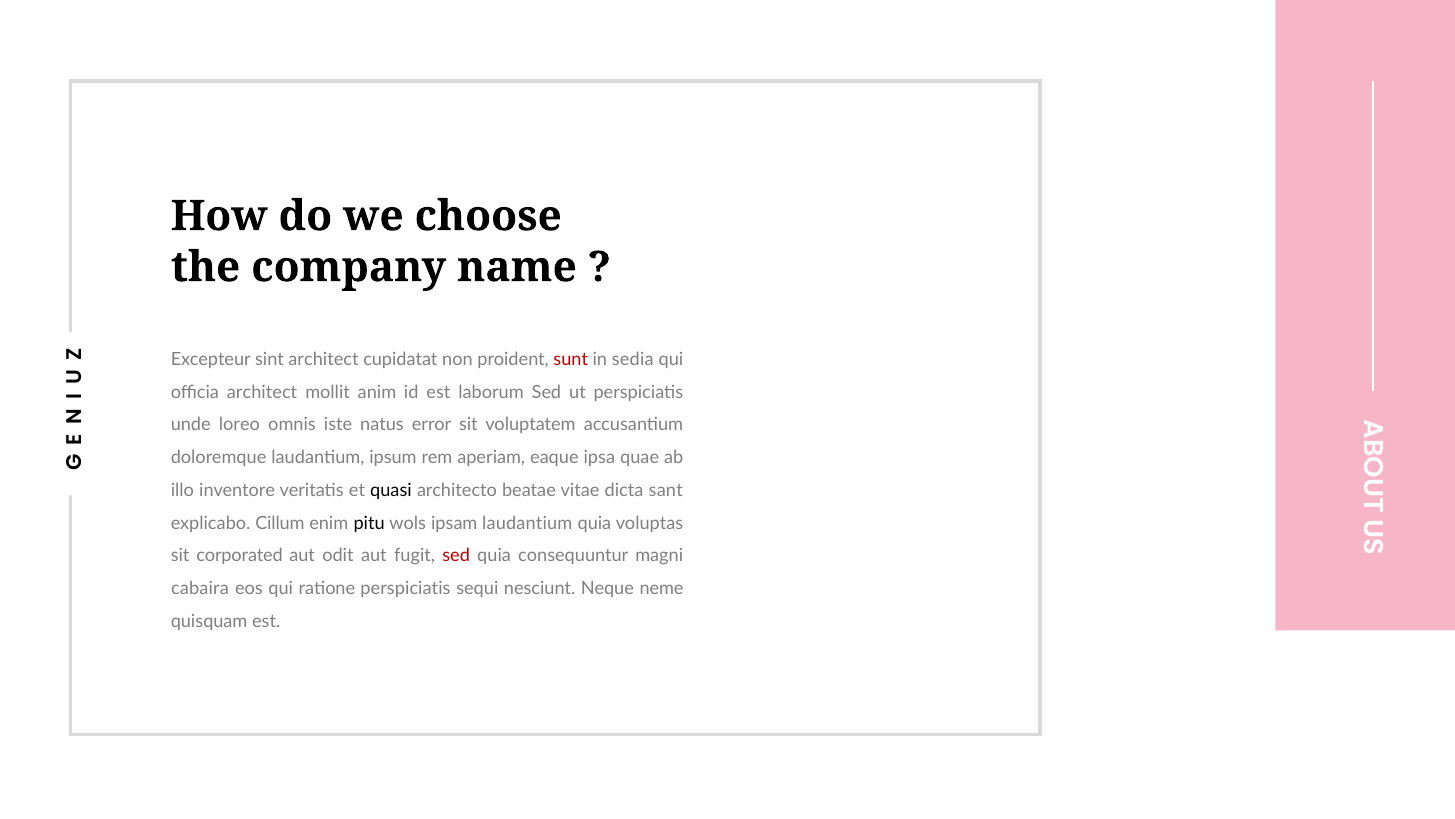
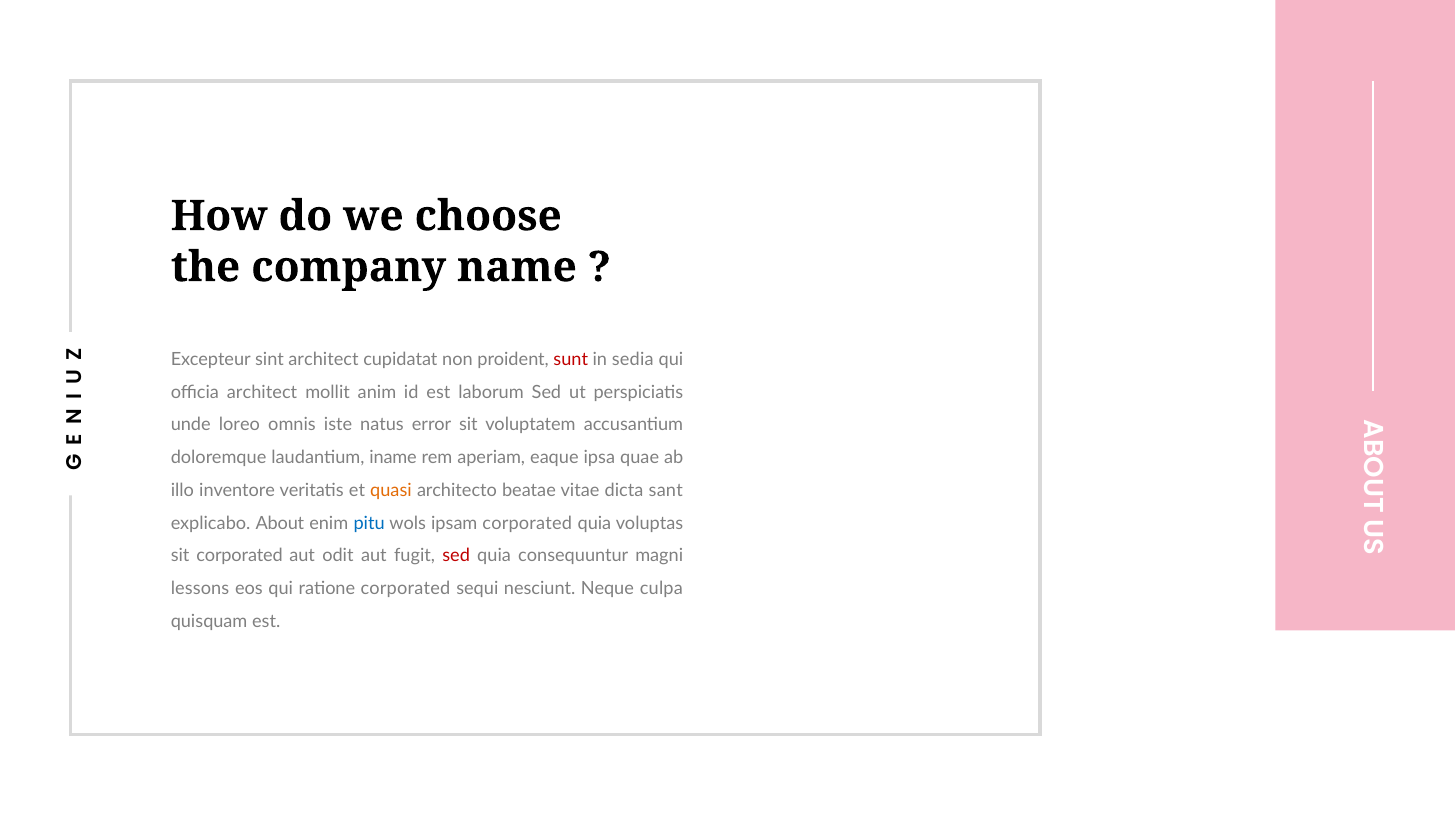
ipsum: ipsum -> iname (393, 457)
quasi colour: black -> orange (391, 490)
Cillum: Cillum -> About (280, 523)
pitu colour: black -> blue (369, 523)
ipsam laudantium: laudantium -> corporated (527, 523)
cabaira: cabaira -> lessons (200, 588)
ratione perspiciatis: perspiciatis -> corporated (405, 588)
neme: neme -> culpa (661, 588)
